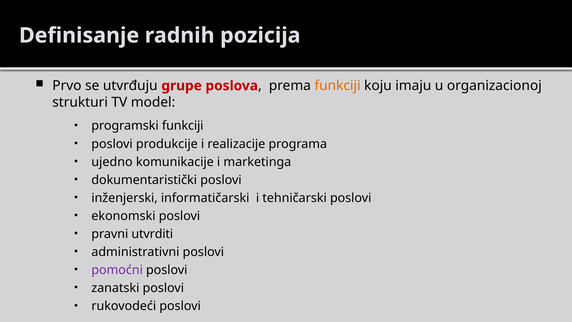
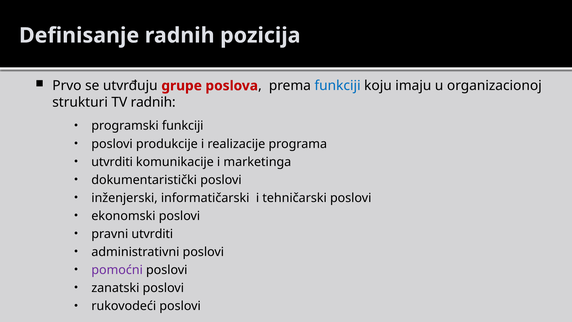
funkciji colour: orange -> blue (338, 86)
TV model: model -> radnih (153, 102)
ujedno: ujedno -> utvrditi (112, 162)
